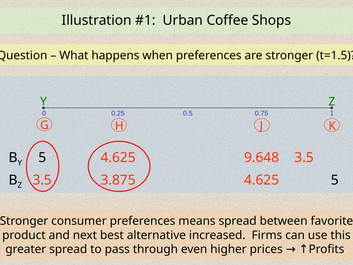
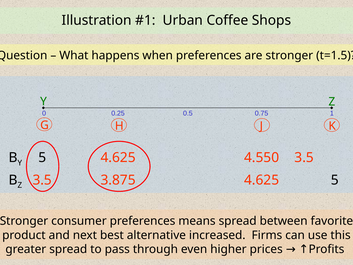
9.648: 9.648 -> 4.550 (262, 158)
